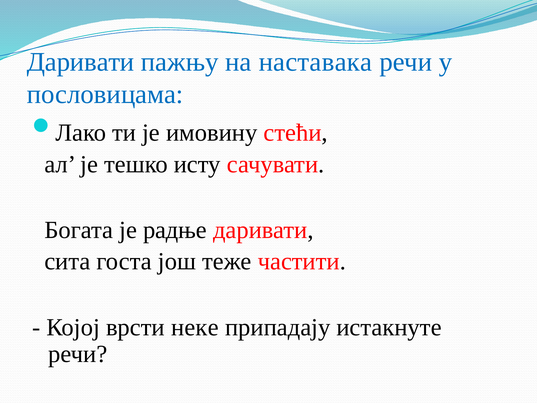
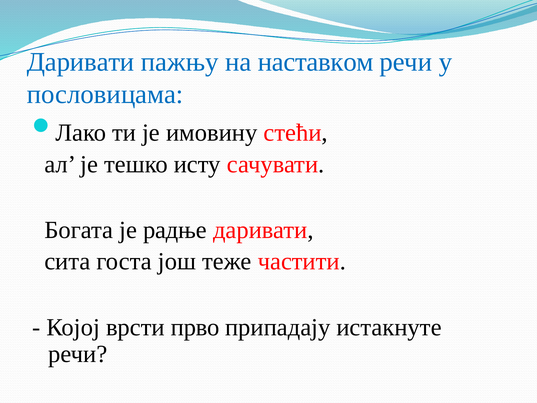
наставака: наставака -> наставком (316, 62)
неке: неке -> прво (195, 327)
